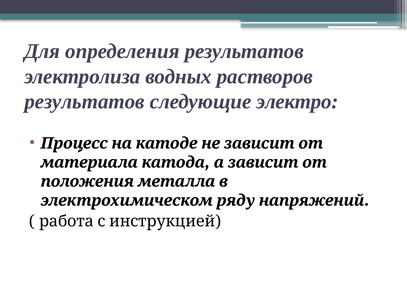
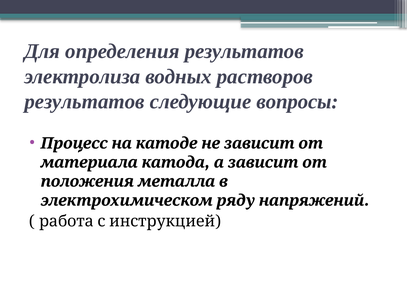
электро: электро -> вопросы (297, 101)
